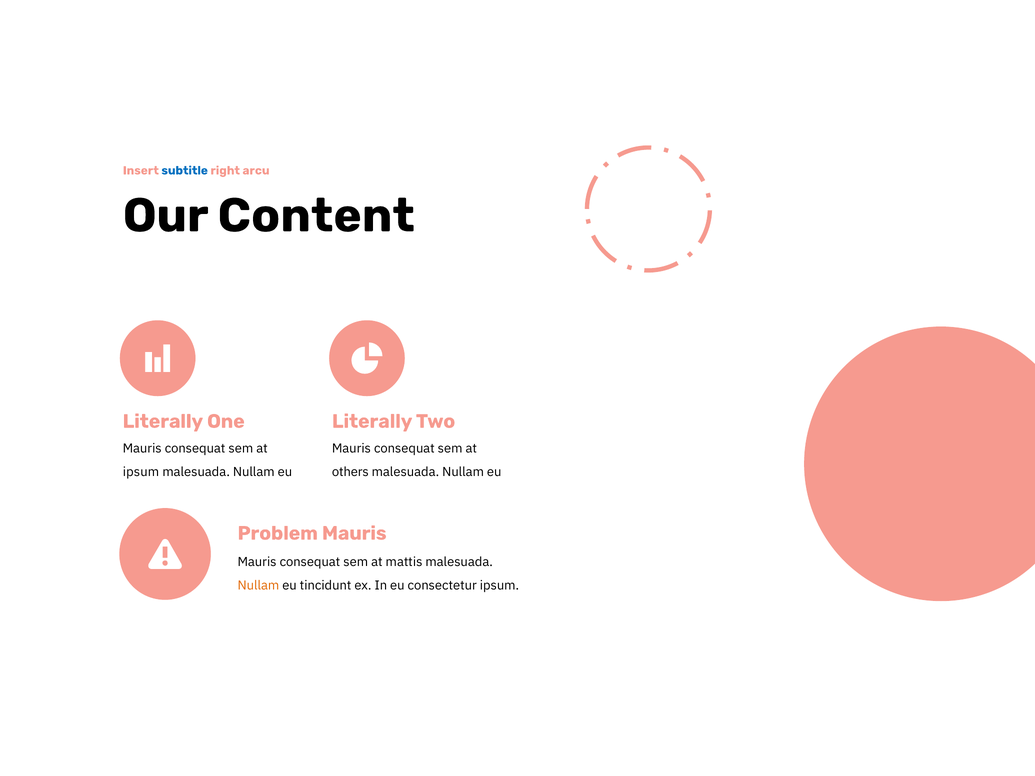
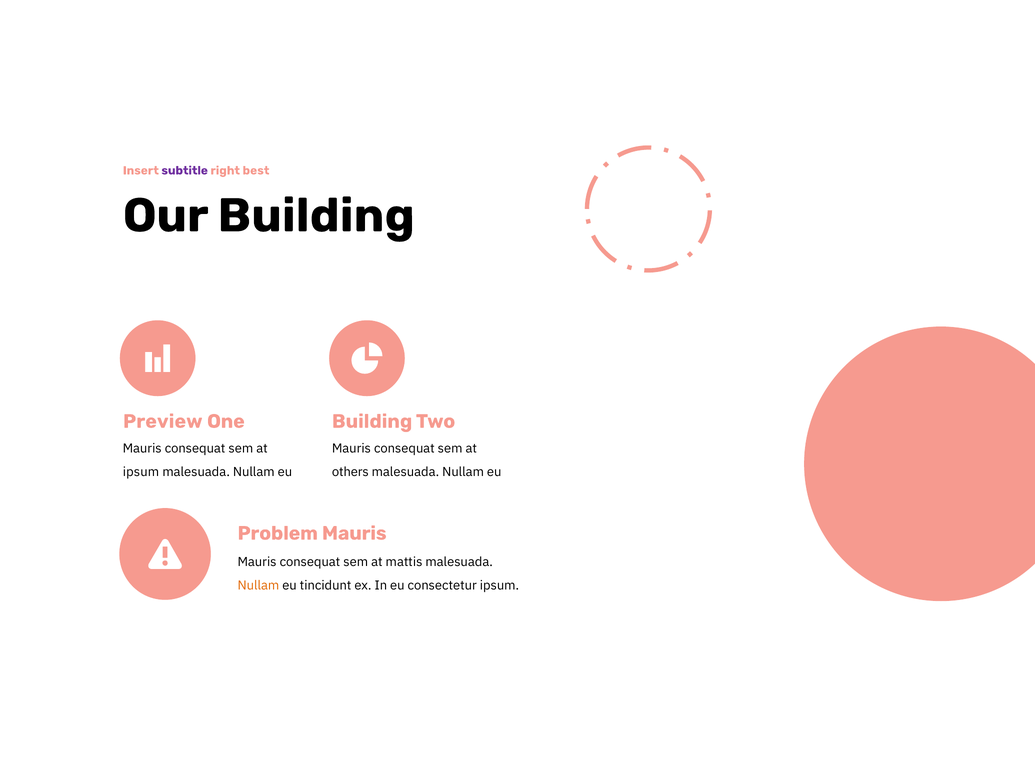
subtitle colour: blue -> purple (185, 171)
arcu: arcu -> best (256, 171)
Our Content: Content -> Building (316, 216)
Literally: Literally -> Preview (163, 421)
Literally: Literally -> Building (372, 421)
